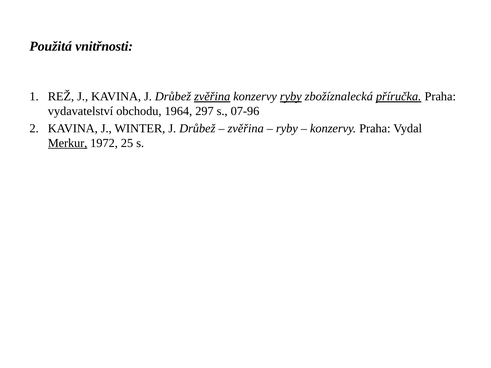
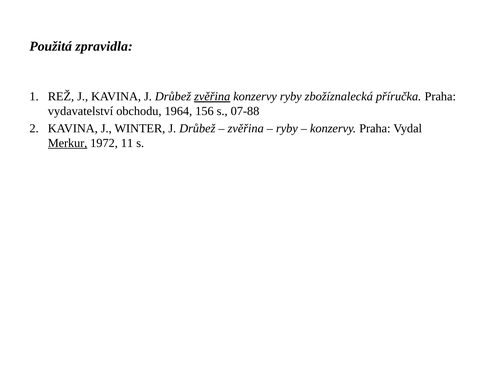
vnitřnosti: vnitřnosti -> zpravidla (104, 46)
ryby underline: present -> none (291, 97)
příručka underline: present -> none (399, 97)
297: 297 -> 156 (204, 111)
07-96: 07-96 -> 07-88 (245, 111)
25: 25 -> 11 (127, 143)
